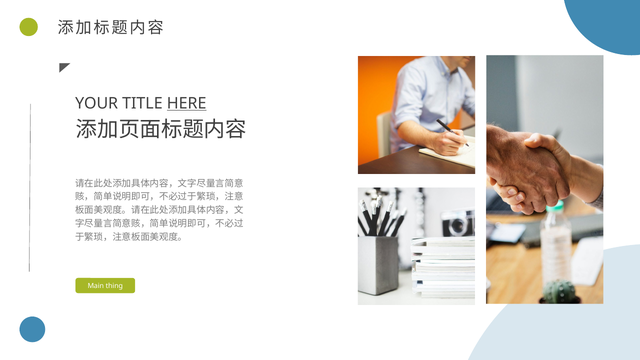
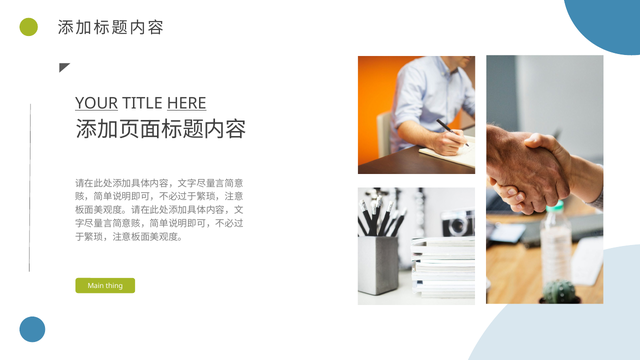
YOUR underline: none -> present (97, 103)
